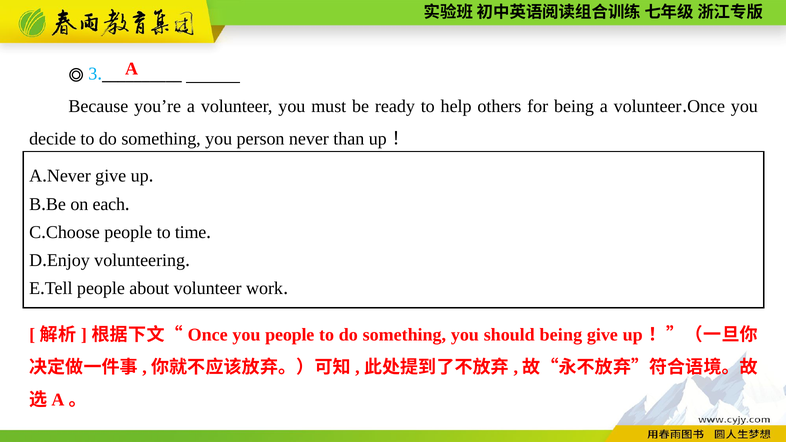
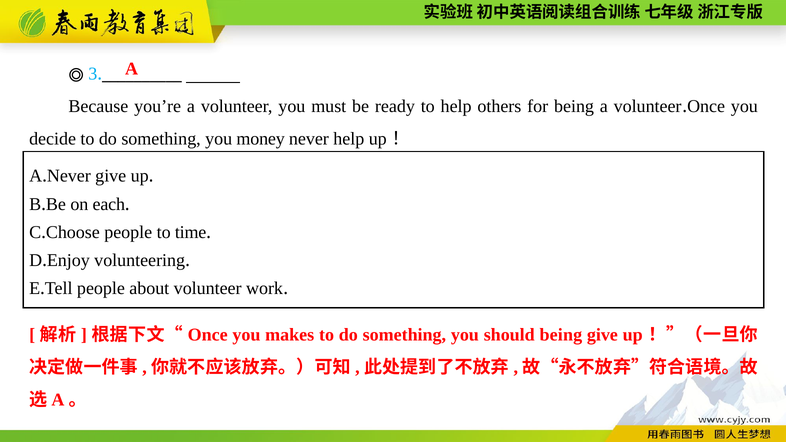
person: person -> money (261, 139)
never than: than -> help (349, 139)
you people: people -> makes (290, 335)
